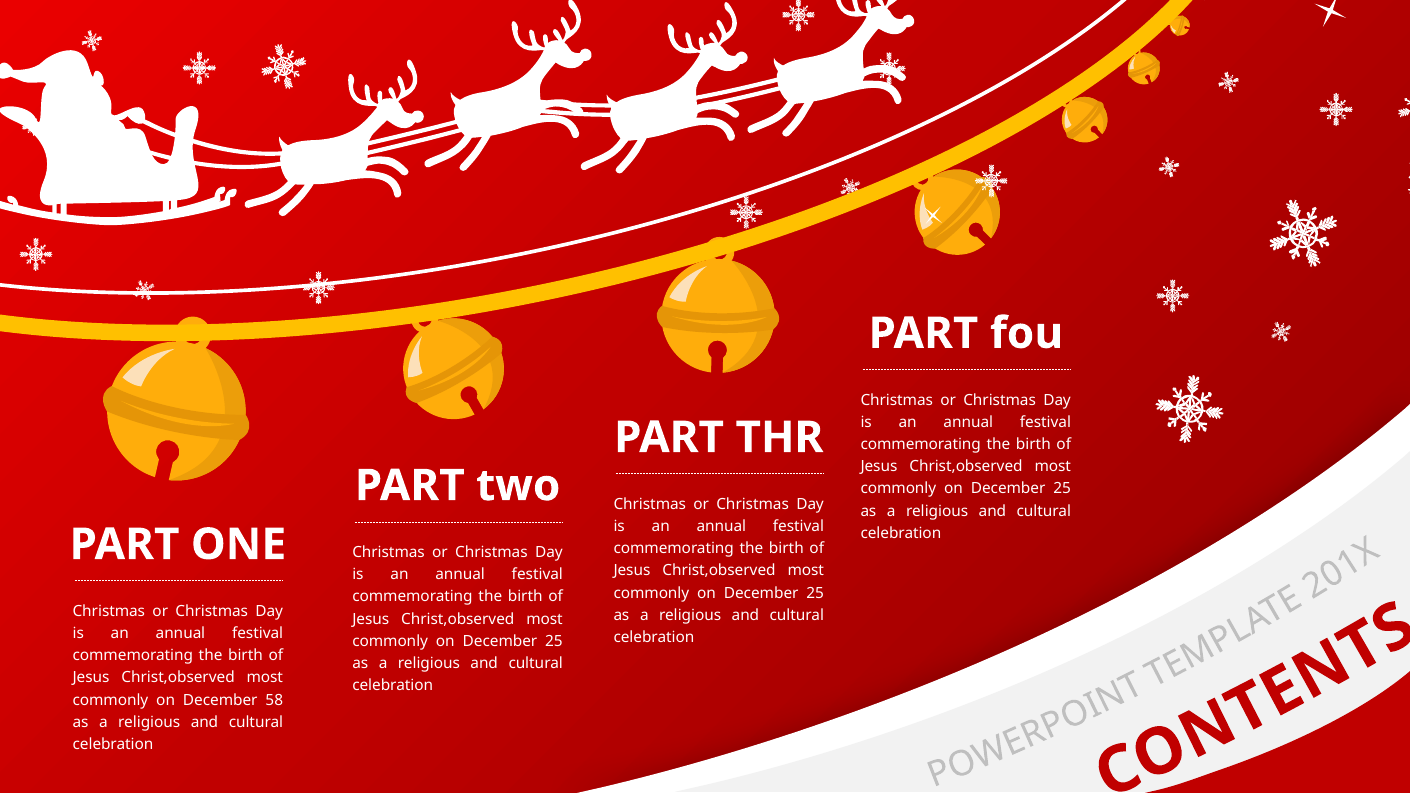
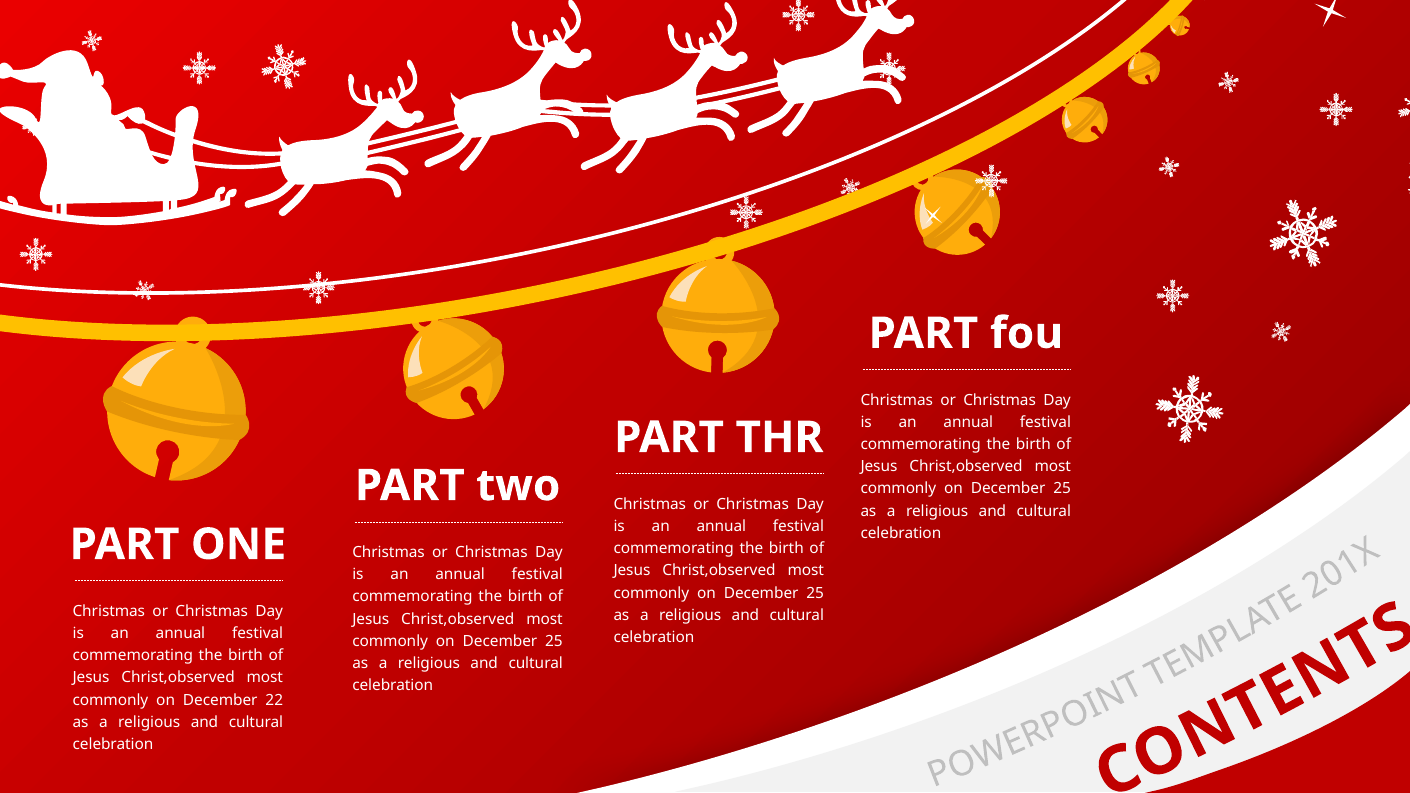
58: 58 -> 22 (274, 700)
